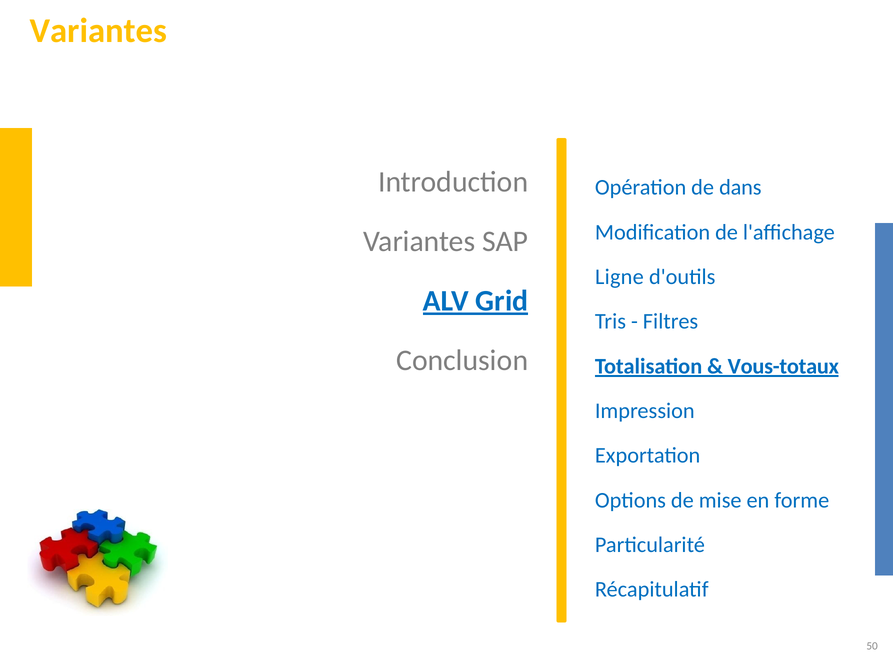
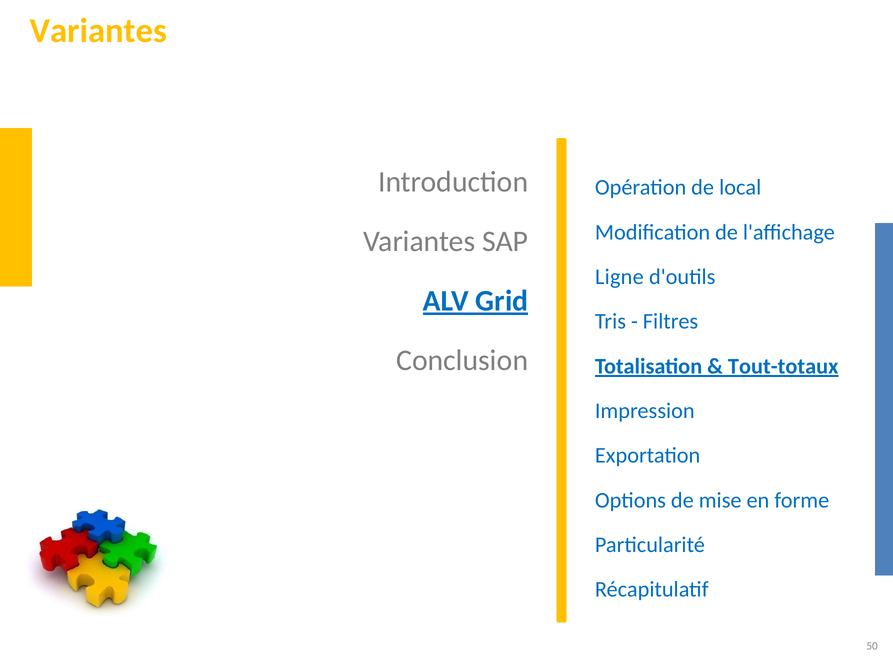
dans: dans -> local (740, 188)
Vous-totaux: Vous-totaux -> Tout-totaux (783, 366)
